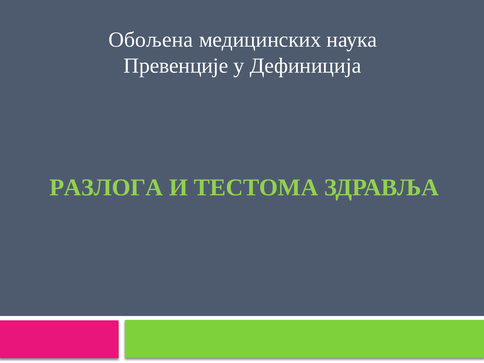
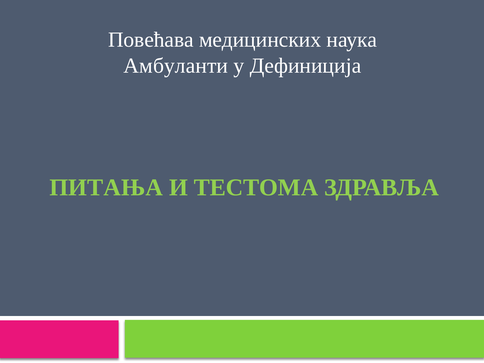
Обољена: Обољена -> Повећава (151, 40)
Превенције: Превенције -> Амбуланти (176, 66)
РАЗЛОГА: РАЗЛОГА -> ПИТАЊА (106, 188)
